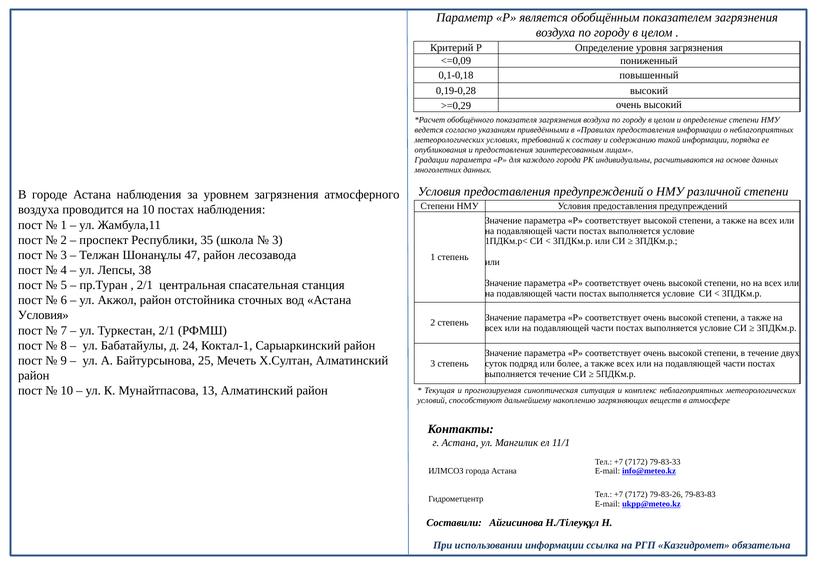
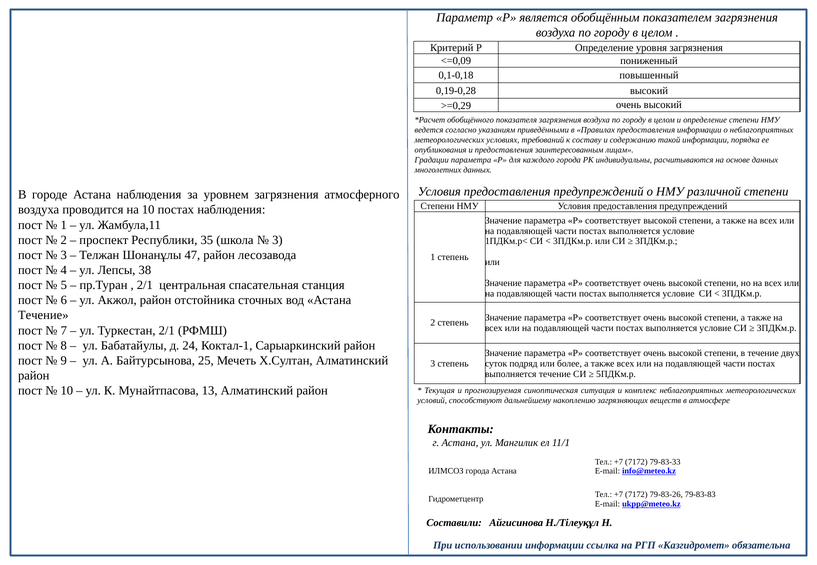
Условия: Условия -> Течение (43, 316)
